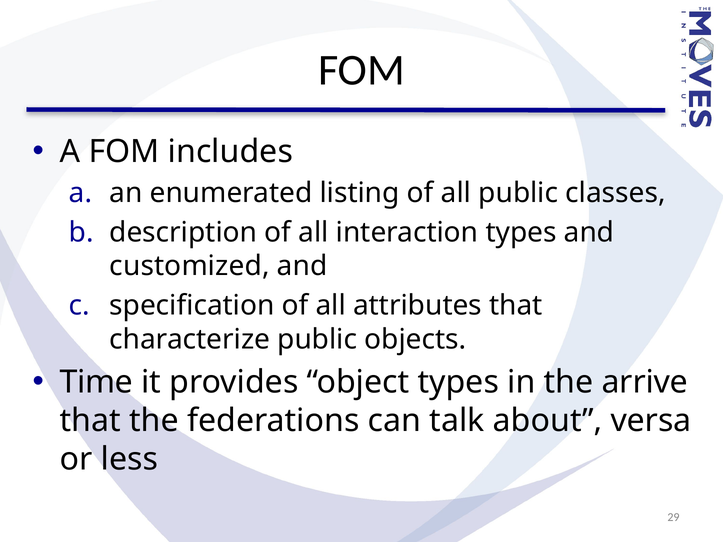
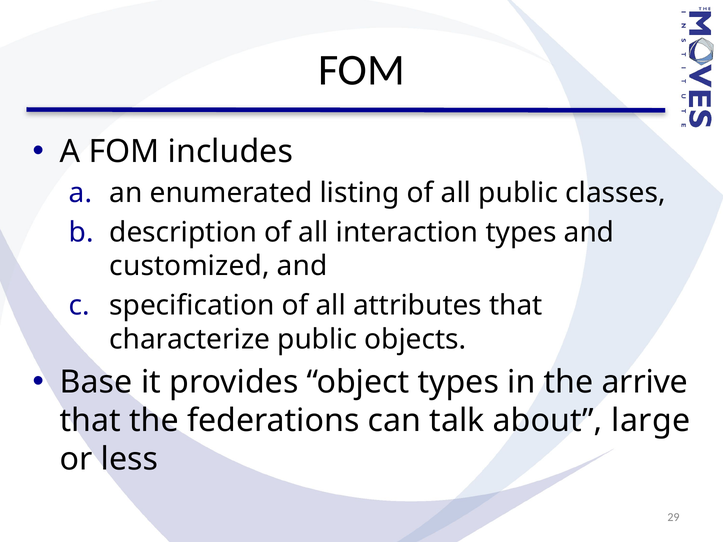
Time: Time -> Base (96, 382)
versa: versa -> large (651, 421)
